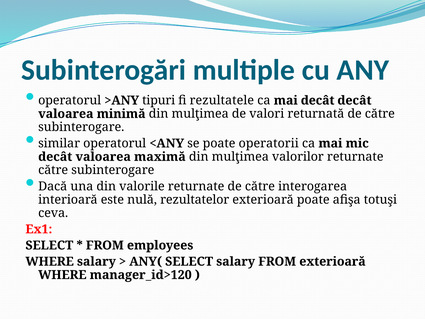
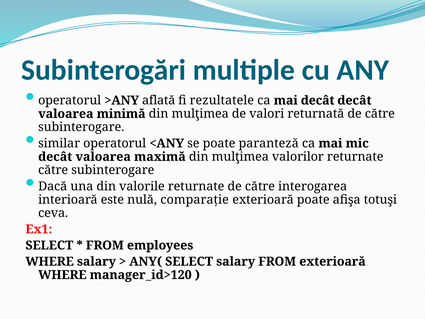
tipuri: tipuri -> aflată (159, 100)
operatorii: operatorii -> paranteză (269, 143)
rezultatelor: rezultatelor -> comparaţie (195, 200)
